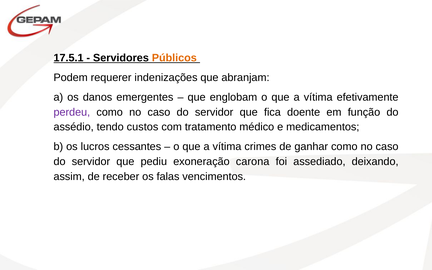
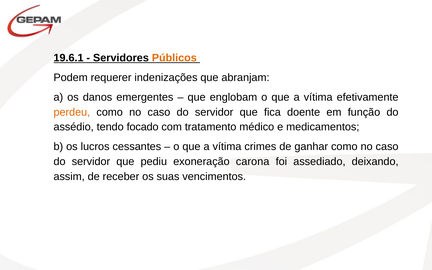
17.5.1: 17.5.1 -> 19.6.1 (69, 58)
perdeu colour: purple -> orange (72, 112)
custos: custos -> focado (143, 127)
falas: falas -> suas (168, 177)
